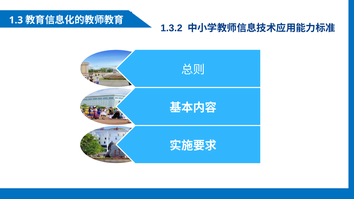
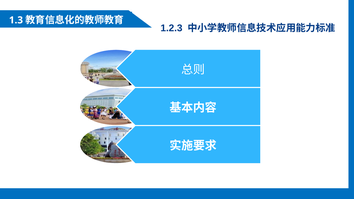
1.3.2: 1.3.2 -> 1.2.3 (171, 28)
